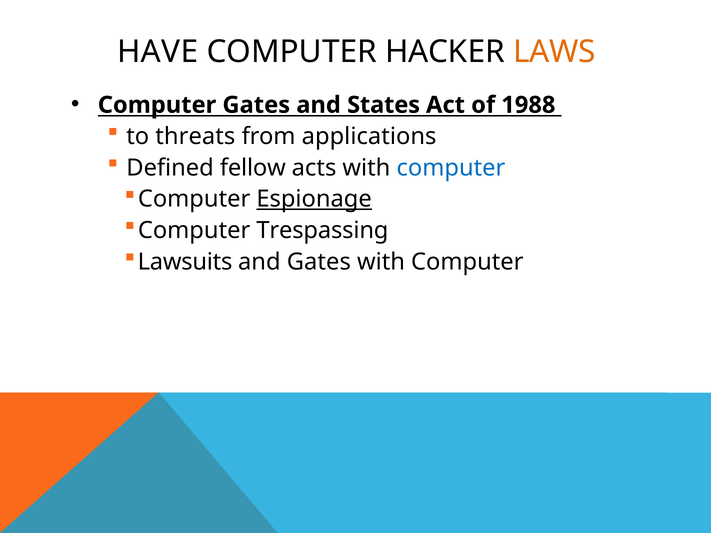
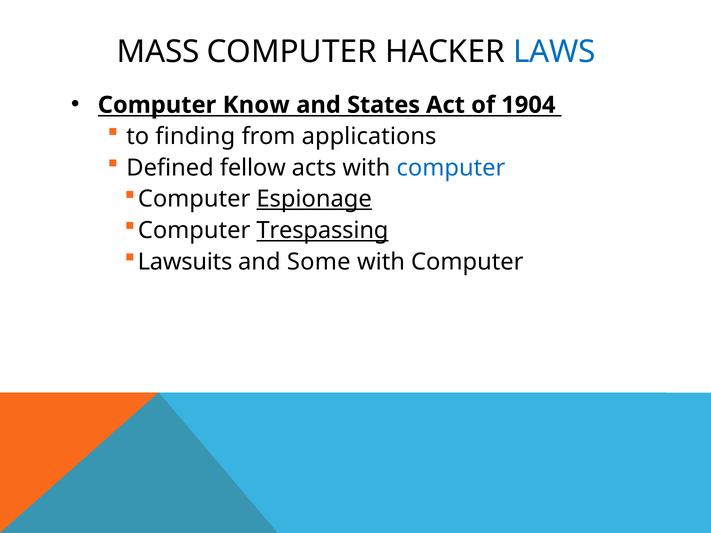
HAVE: HAVE -> MASS (158, 52)
LAWS colour: orange -> blue (554, 52)
Computer Gates: Gates -> Know (256, 105)
1988: 1988 -> 1904 (528, 105)
threats: threats -> finding (195, 136)
Trespassing underline: none -> present (322, 231)
and Gates: Gates -> Some (319, 262)
